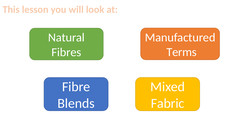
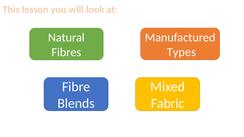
Terms: Terms -> Types (181, 52)
